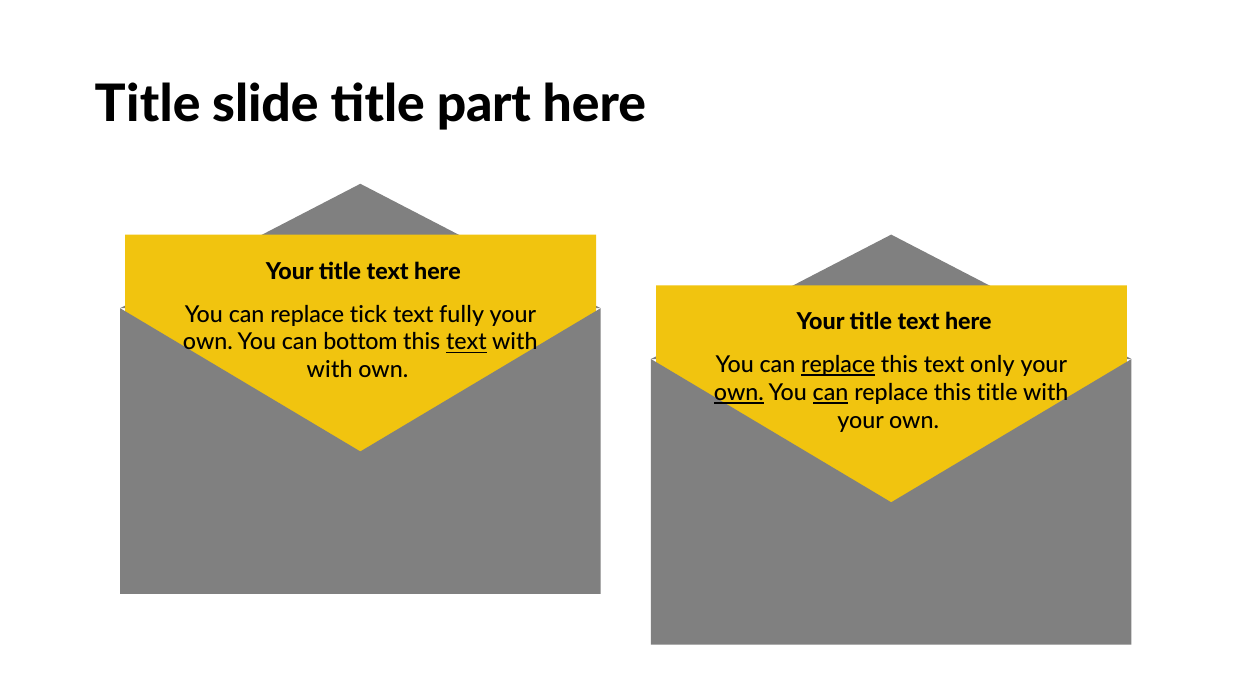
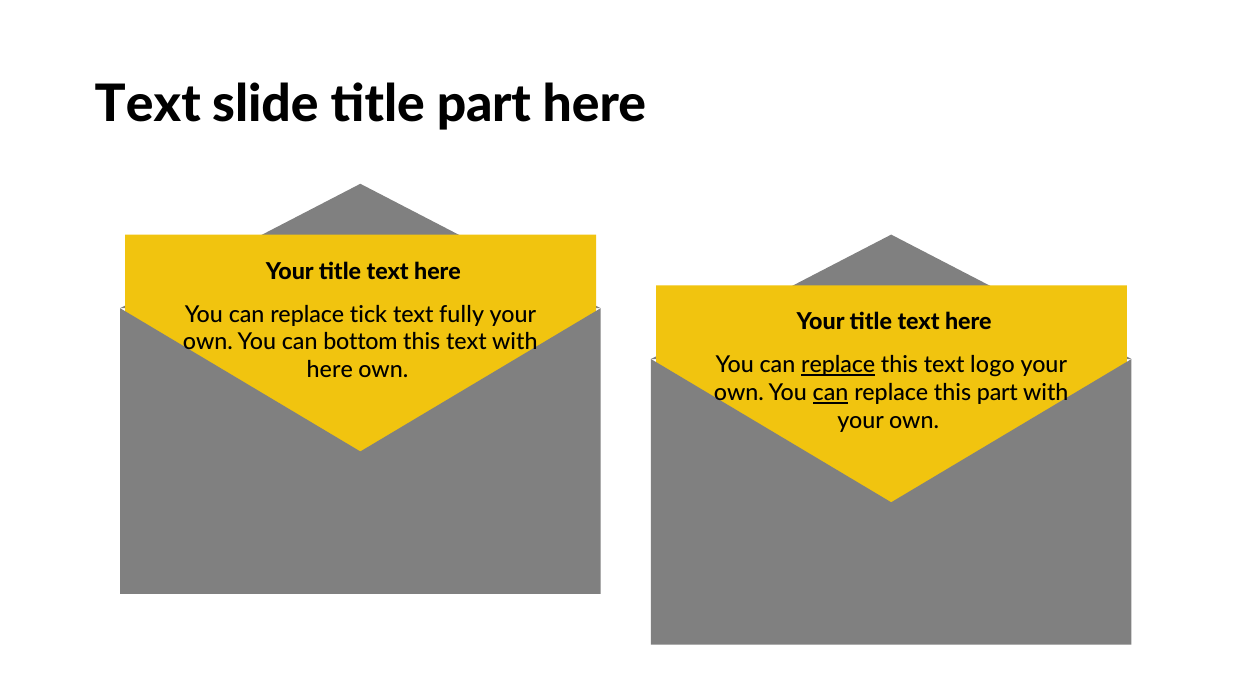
Title: Title -> Text (148, 104)
text underline: present -> none (466, 342)
only: only -> logo (992, 365)
with: with -> here (330, 370)
own underline: present -> none (739, 393)
this title: title -> part (997, 393)
